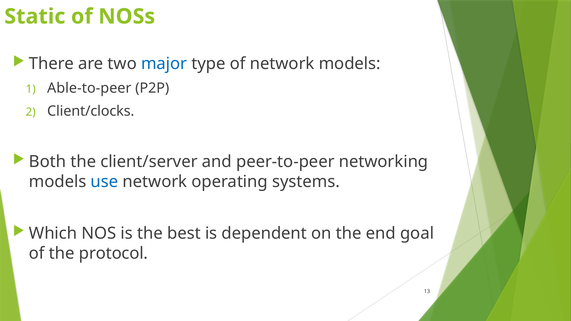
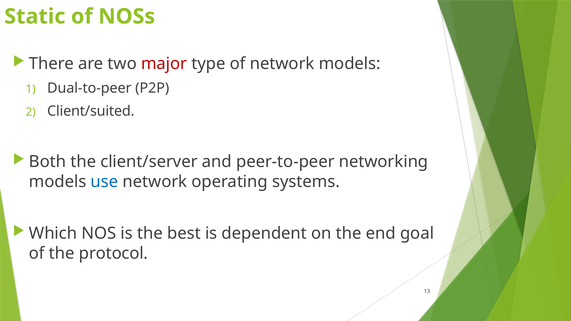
major colour: blue -> red (164, 64)
Able-to-peer: Able-to-peer -> Dual-to-peer (89, 88)
Client/clocks: Client/clocks -> Client/suited (91, 111)
